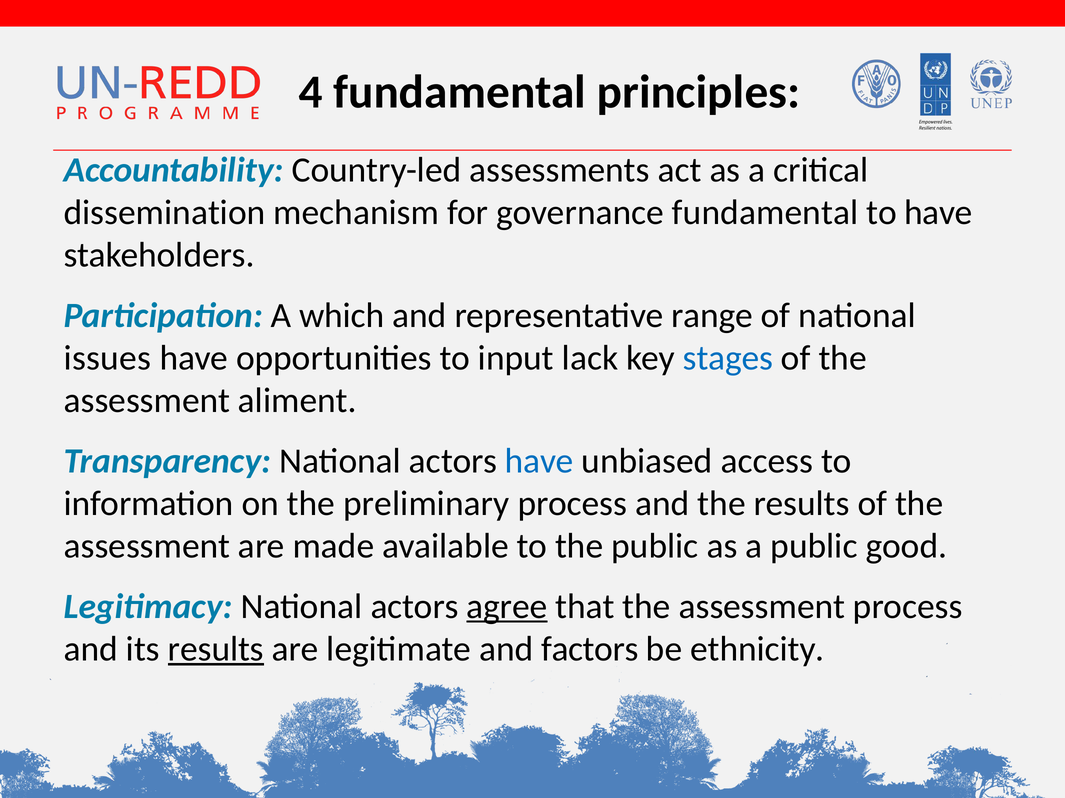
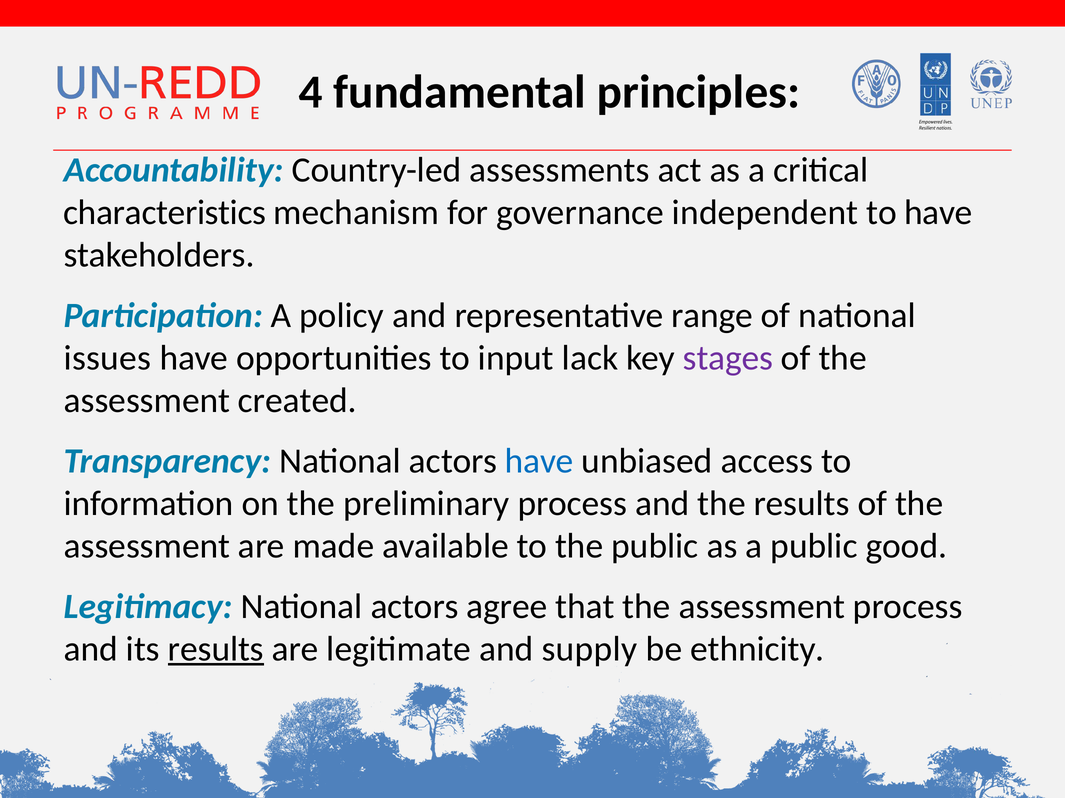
dissemination: dissemination -> characteristics (165, 213)
governance fundamental: fundamental -> independent (765, 213)
which: which -> policy (342, 316)
stages colour: blue -> purple (728, 358)
aliment: aliment -> created (297, 401)
agree underline: present -> none (507, 607)
factors: factors -> supply (589, 650)
